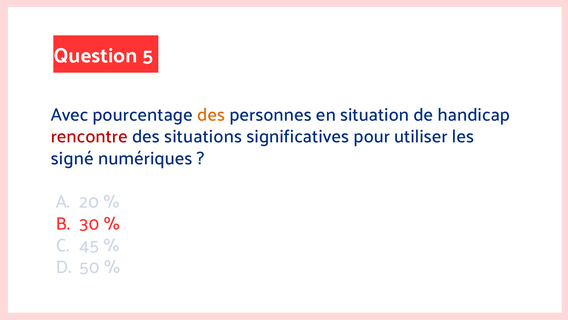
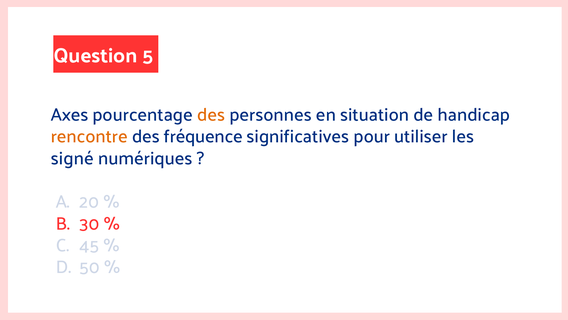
Avec: Avec -> Axes (70, 115)
rencontre colour: red -> orange (89, 136)
situations: situations -> fréquence (203, 136)
